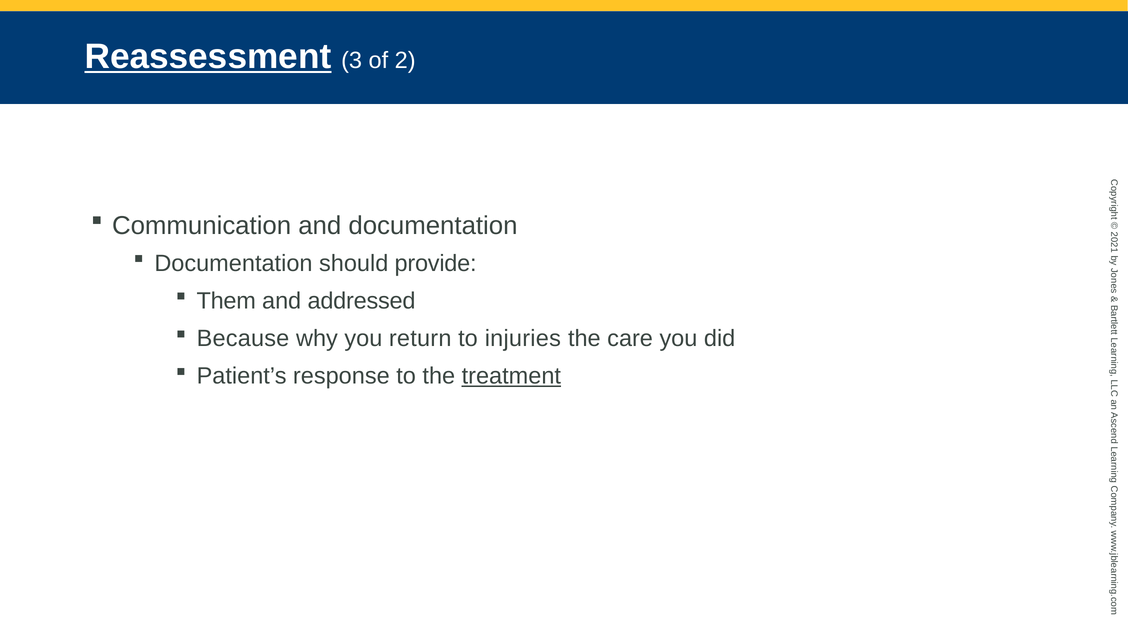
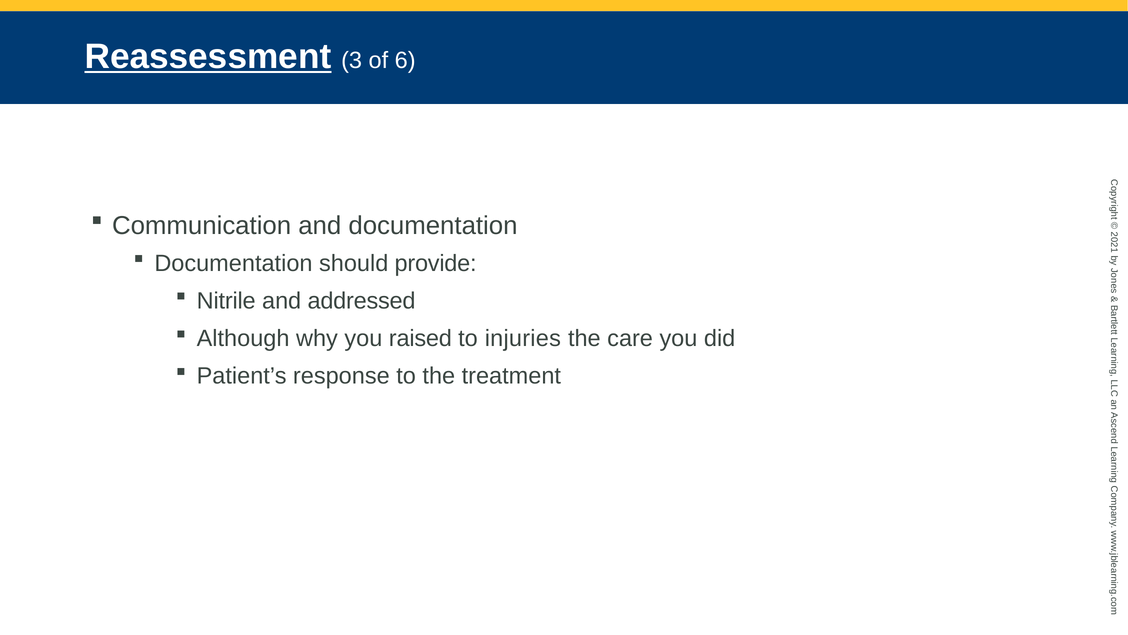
of 2: 2 -> 6 (405, 61)
Them: Them -> Nitrile (226, 301)
Because: Because -> Although (243, 338)
return: return -> raised (420, 338)
treatment underline: present -> none (511, 376)
